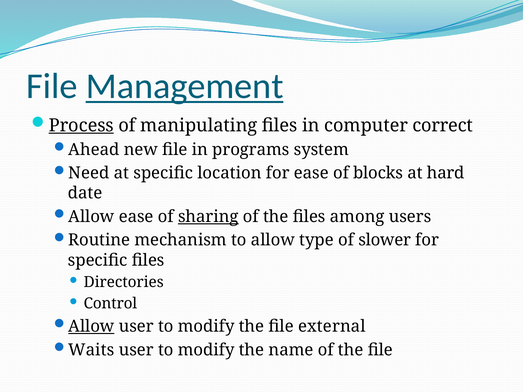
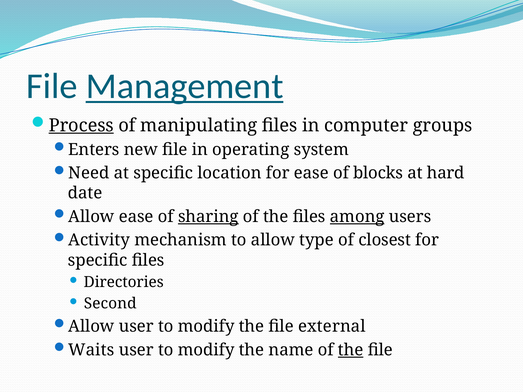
correct: correct -> groups (443, 125)
Ahead: Ahead -> Enters (94, 150)
programs: programs -> operating (251, 150)
among underline: none -> present (357, 217)
Routine: Routine -> Activity (99, 240)
slower: slower -> closest (385, 240)
Control: Control -> Second (110, 304)
Allow underline: present -> none (91, 327)
the underline: none -> present (351, 350)
